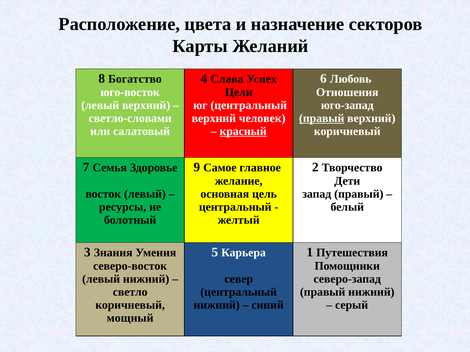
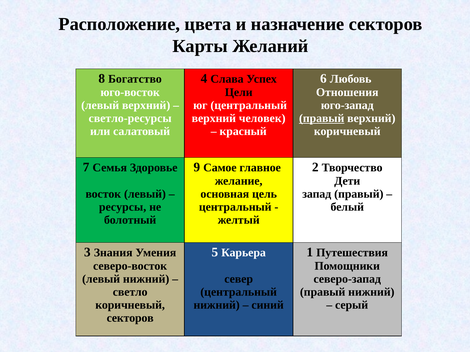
светло-словами: светло-словами -> светло-ресурсы (130, 118)
красный underline: present -> none (243, 131)
мощный: мощный -> секторов (130, 318)
